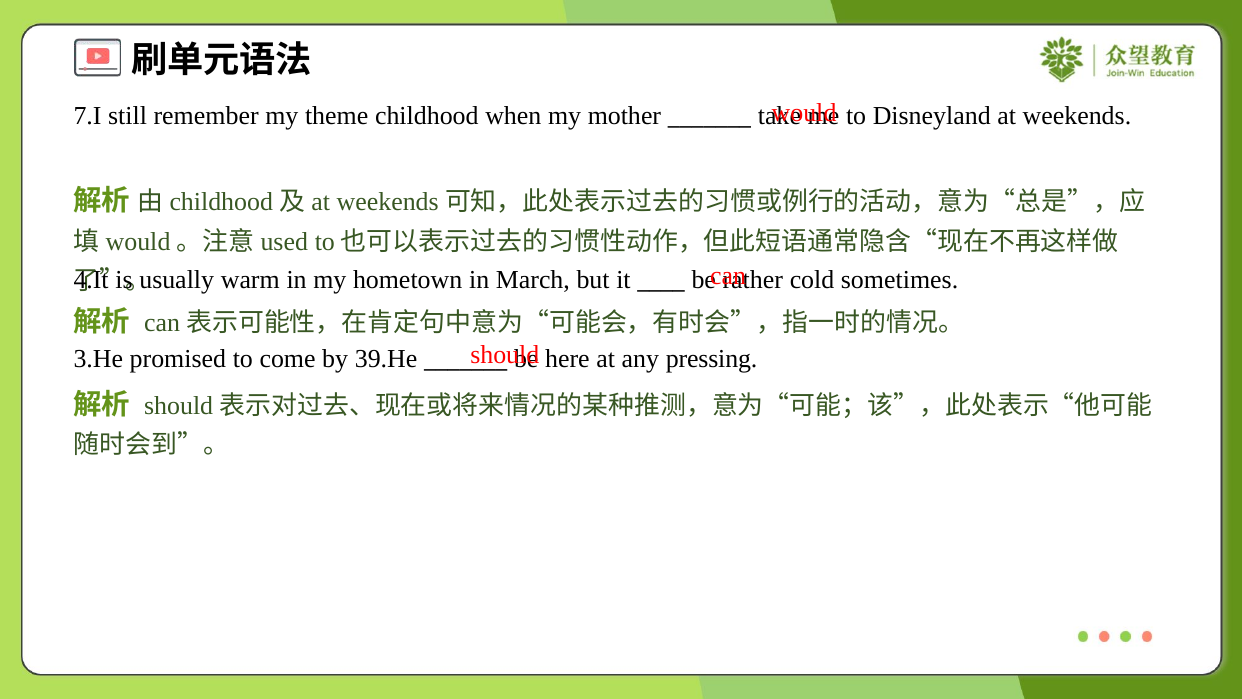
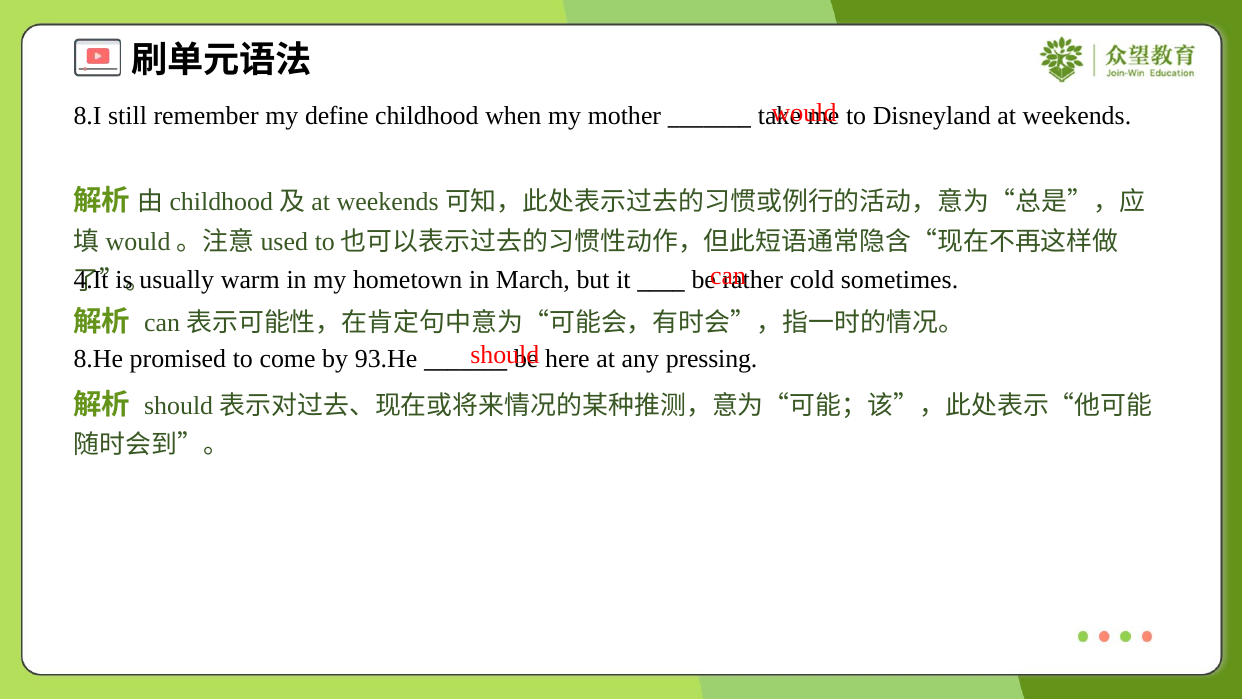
7.I: 7.I -> 8.I (88, 116)
theme: theme -> define (337, 116)
3.He: 3.He -> 8.He (98, 359)
39.He: 39.He -> 93.He (386, 359)
